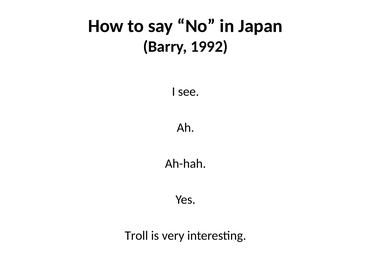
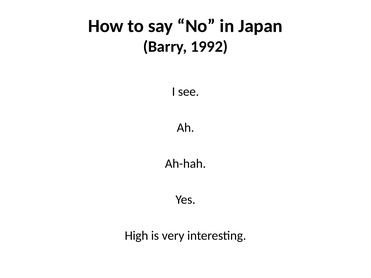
Troll: Troll -> High (136, 236)
